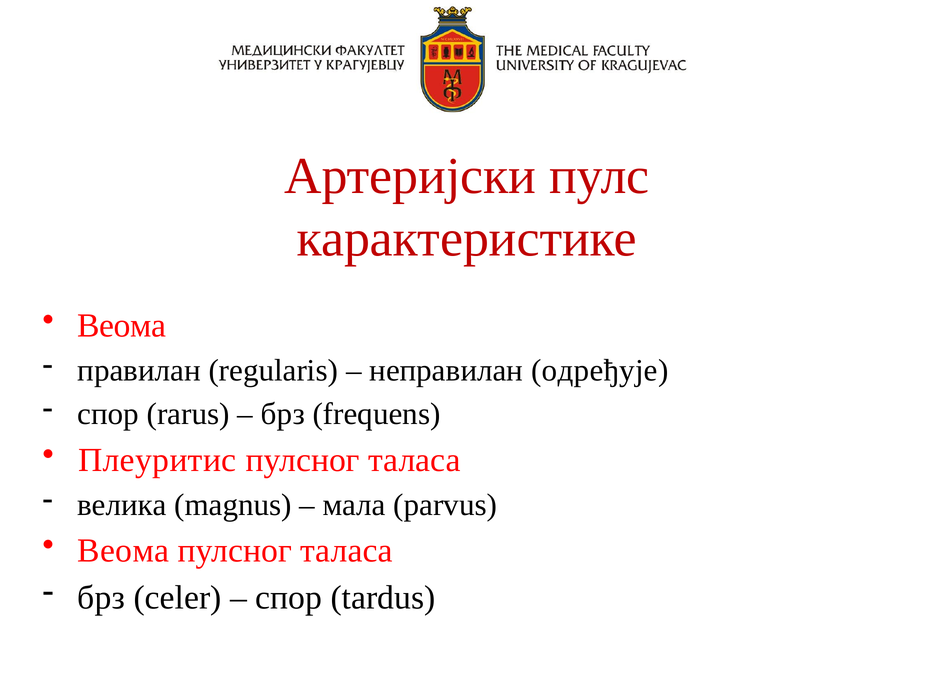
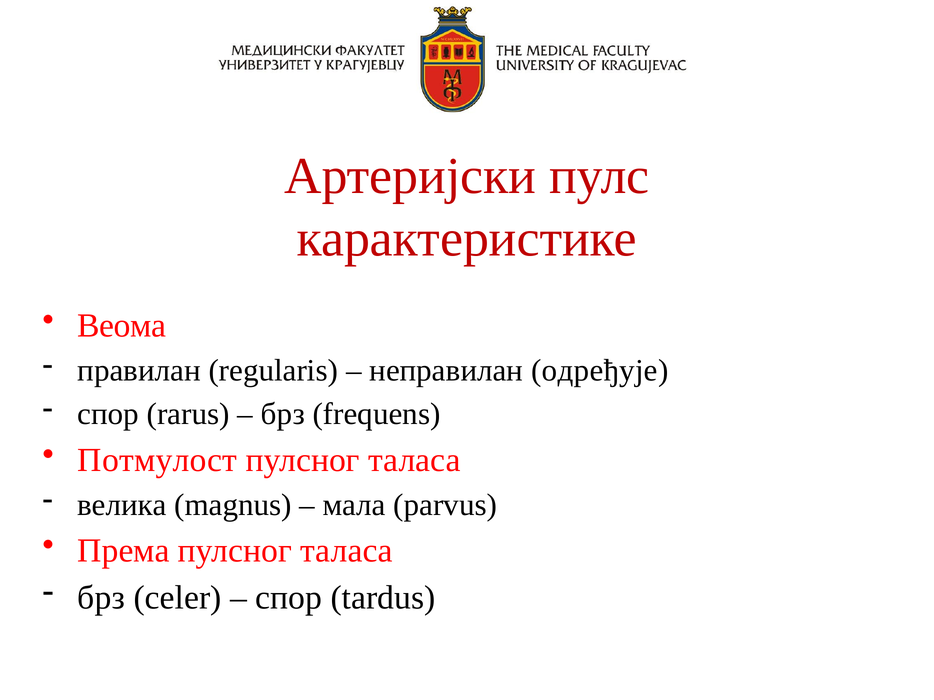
Плеуритис: Плеуритис -> Потмулост (157, 460)
Веома: Веома -> Према (123, 551)
